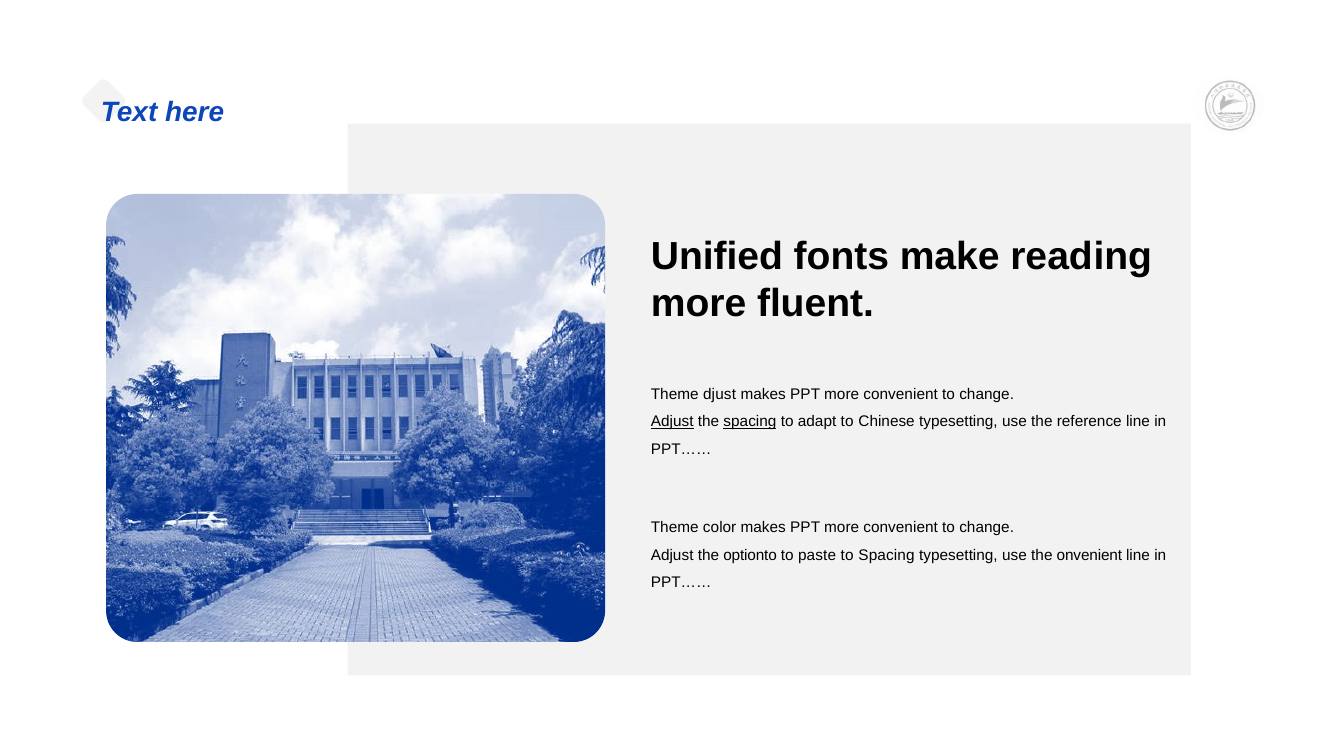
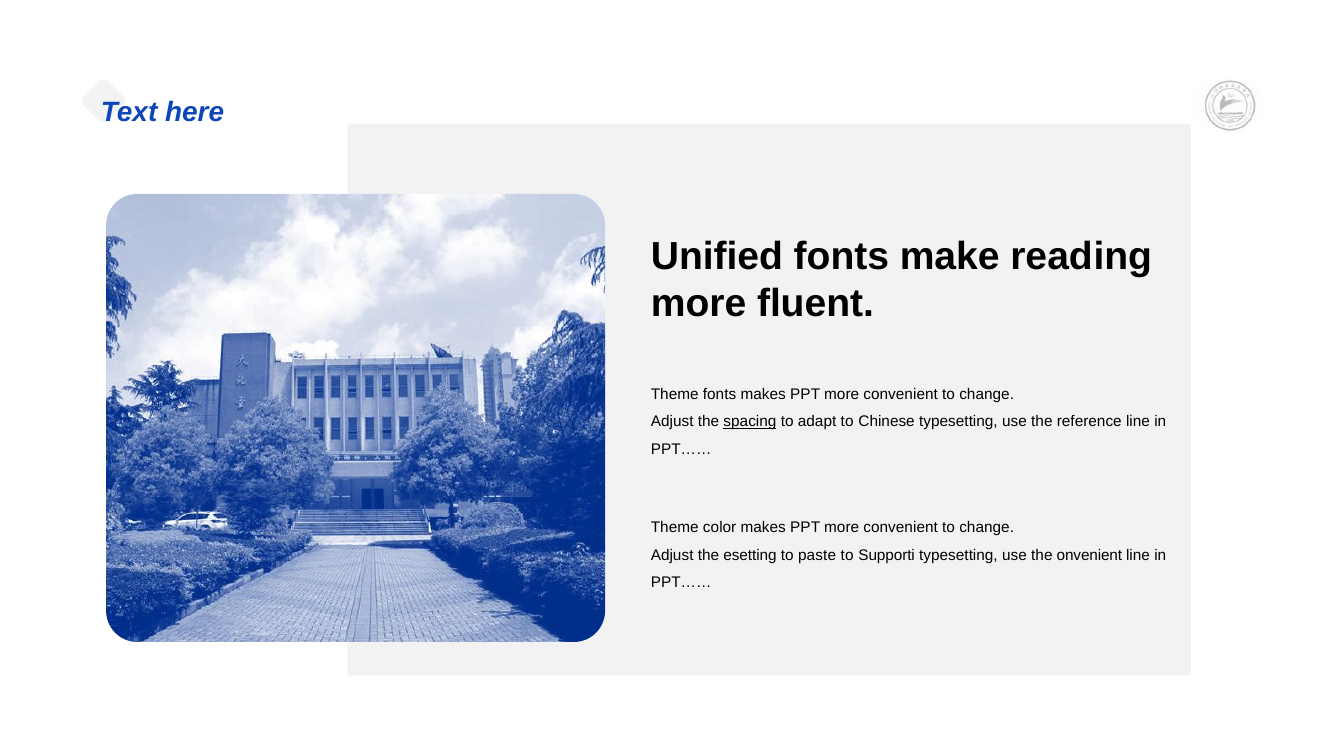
Theme djust: djust -> fonts (720, 394)
Adjust underline: present -> none (672, 422)
optionto: optionto -> esetting (750, 555)
to Spacing: Spacing -> Supporti (887, 555)
